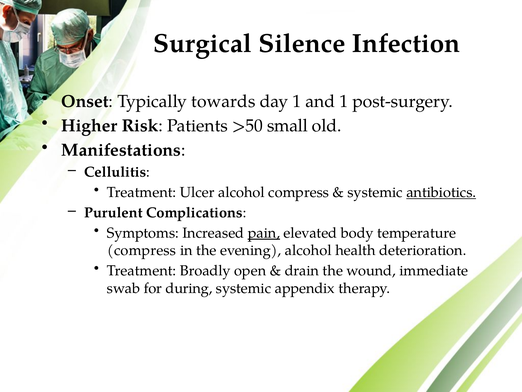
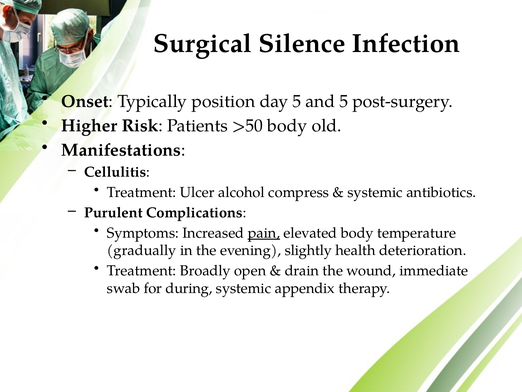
towards: towards -> position (223, 101)
day 1: 1 -> 5 (297, 101)
and 1: 1 -> 5 (344, 101)
>50 small: small -> body (287, 126)
antibiotics underline: present -> none (441, 192)
compress: compress -> gradually (142, 250)
evening alcohol: alcohol -> slightly (308, 250)
